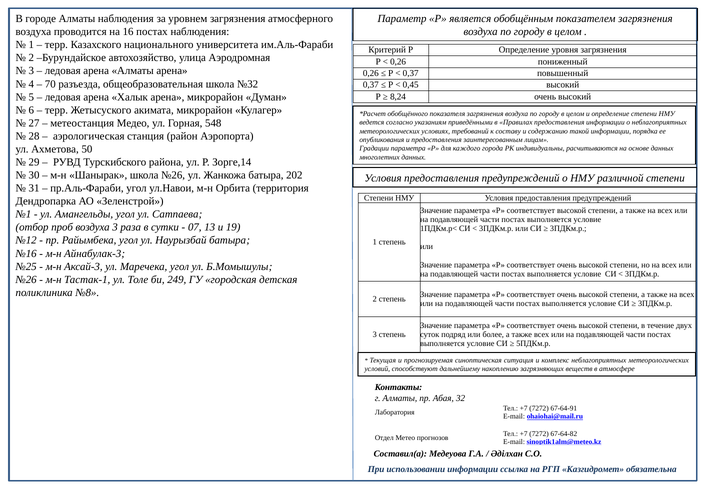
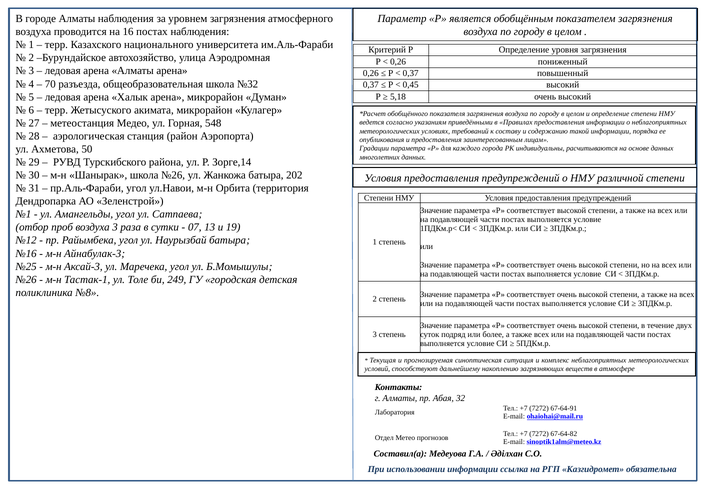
8,24: 8,24 -> 5,18 (398, 97)
